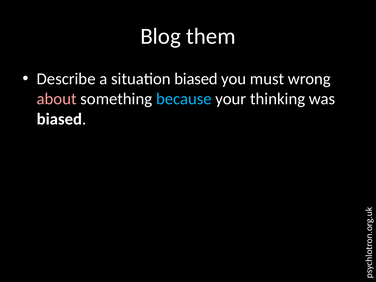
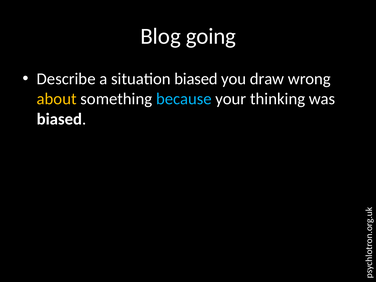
them: them -> going (211, 36)
must: must -> draw (267, 79)
about colour: pink -> yellow (57, 99)
